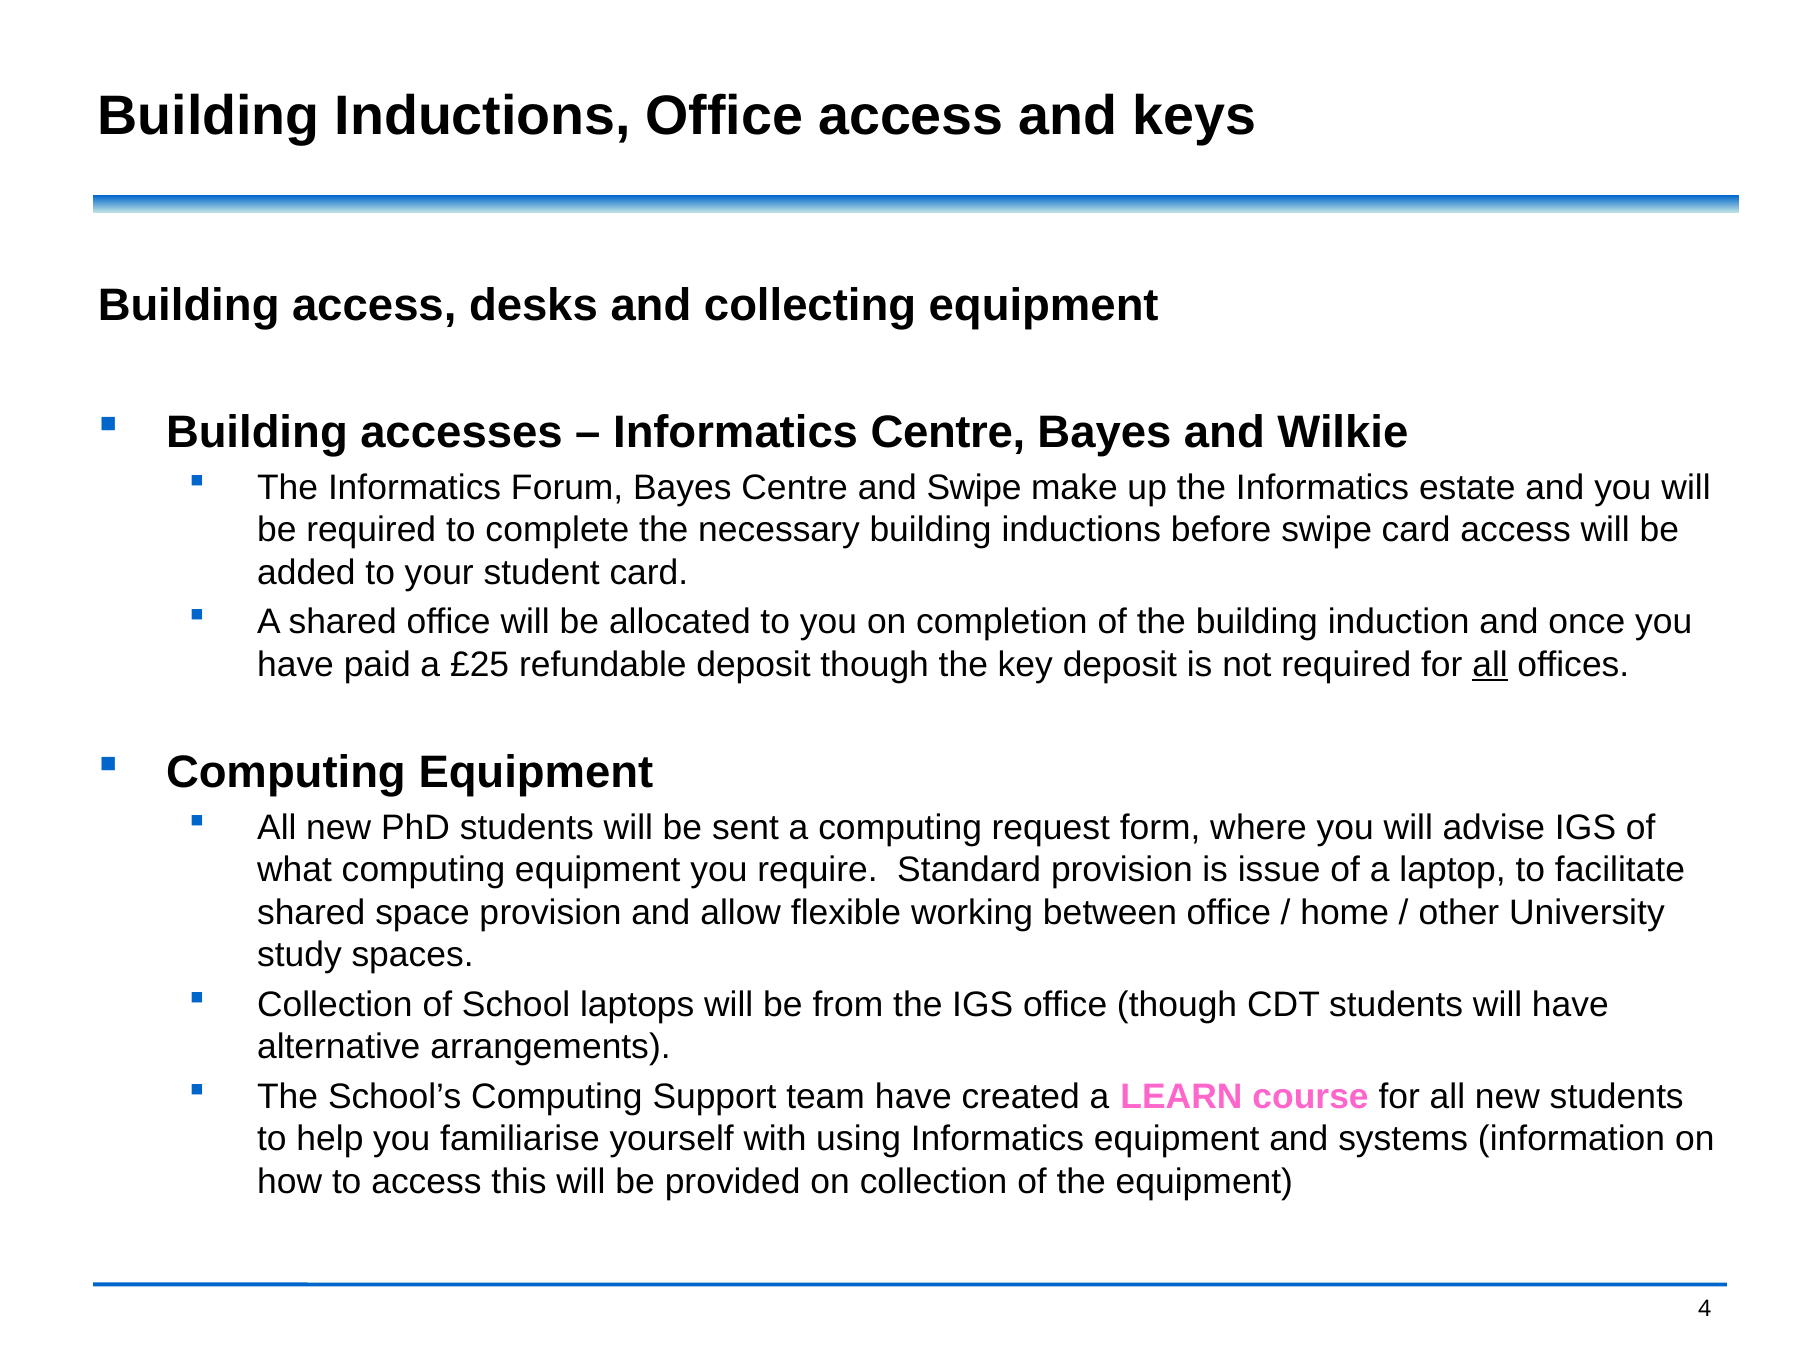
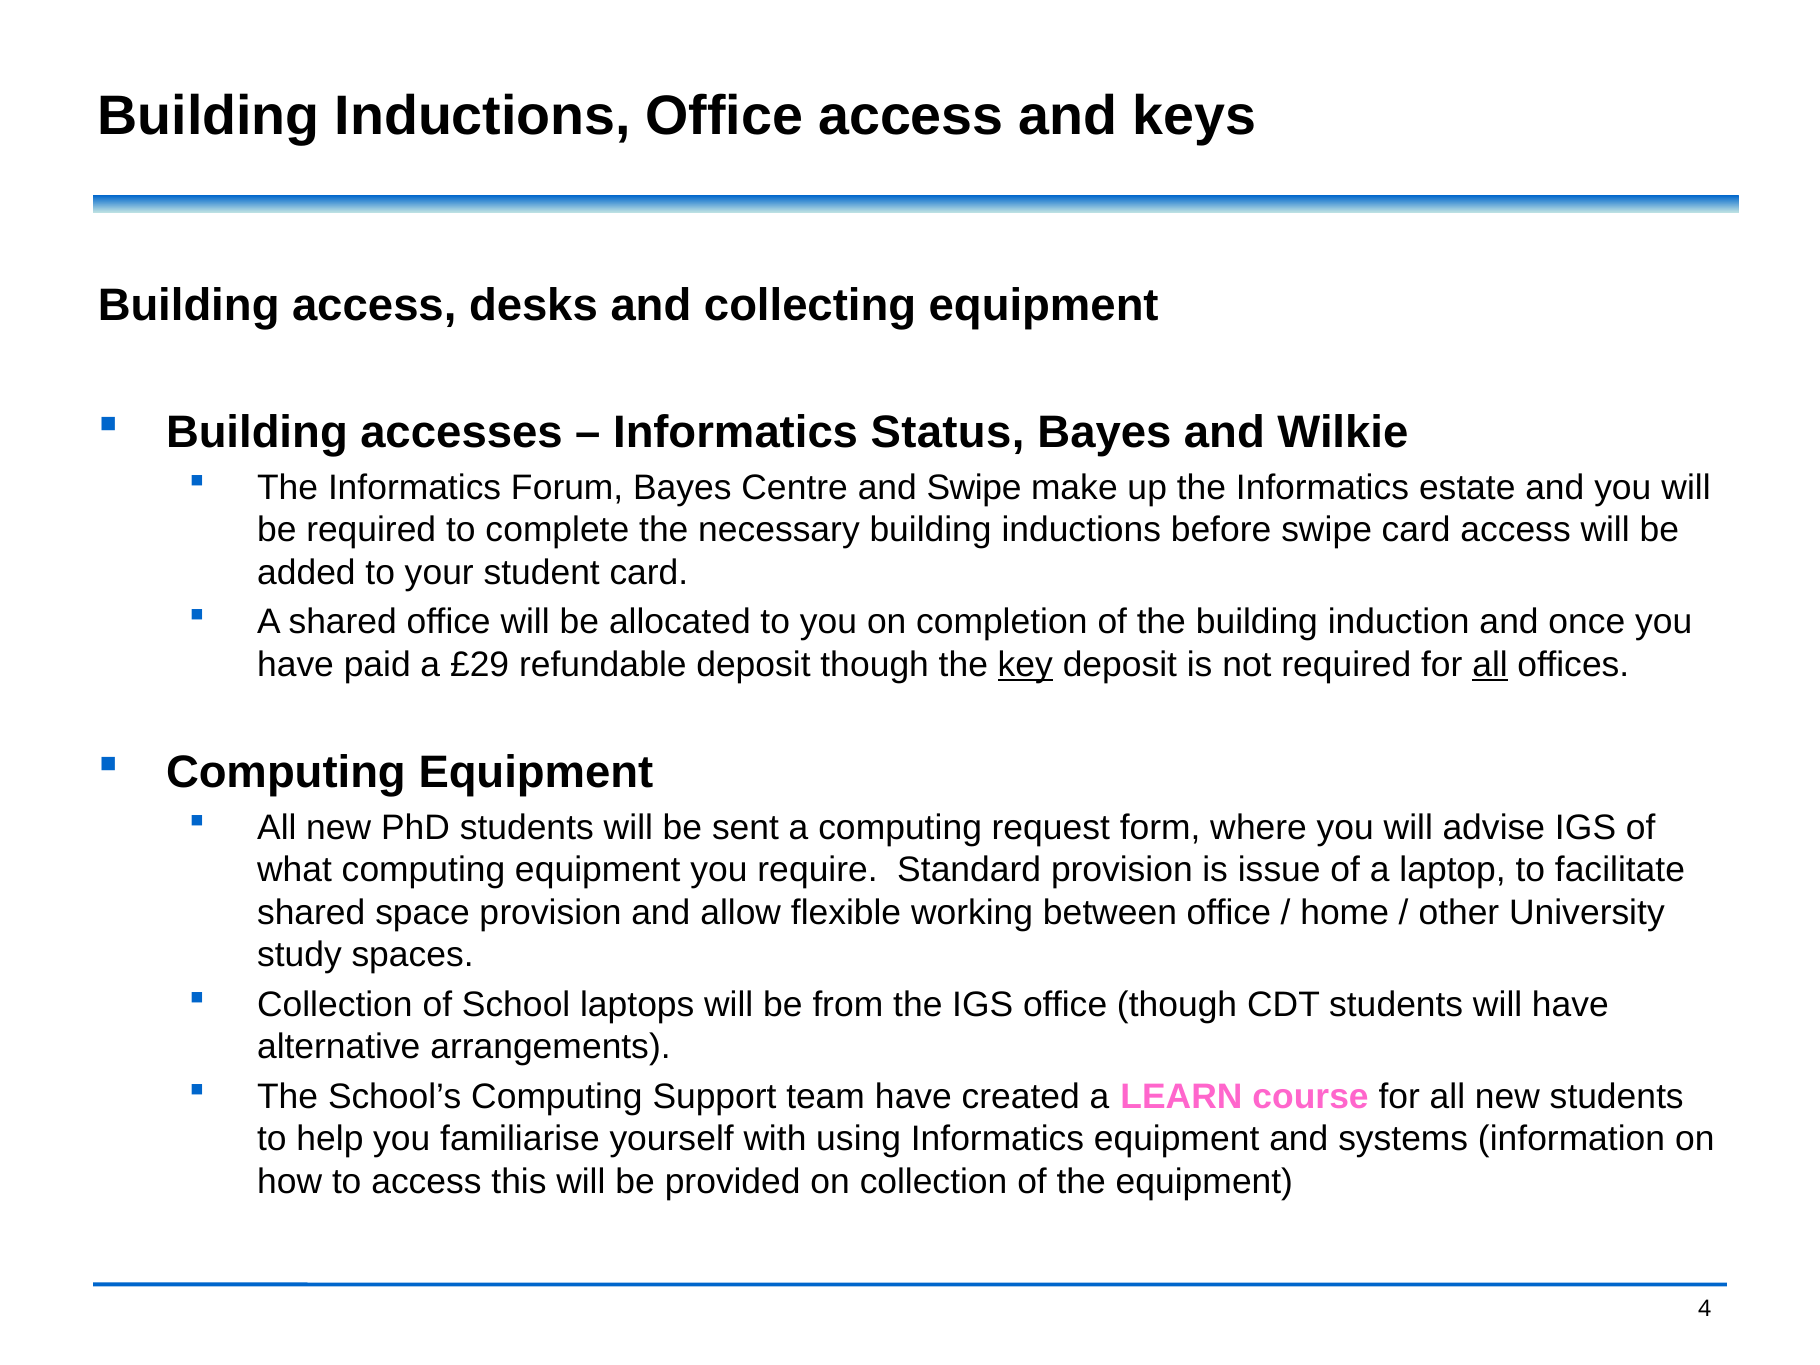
Informatics Centre: Centre -> Status (948, 433)
£25: £25 -> £29 (480, 665)
key underline: none -> present (1025, 665)
